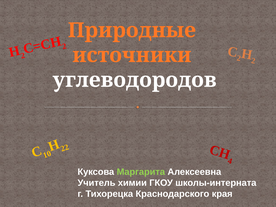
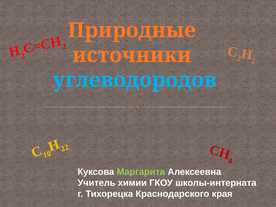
углеводородов colour: white -> light blue (135, 80)
